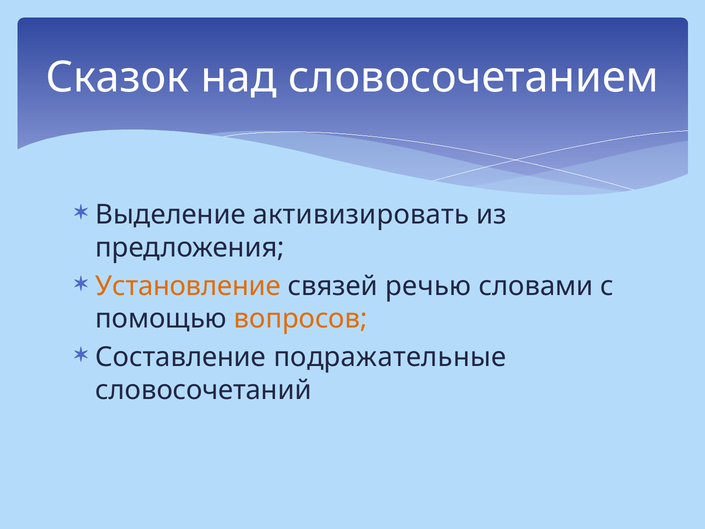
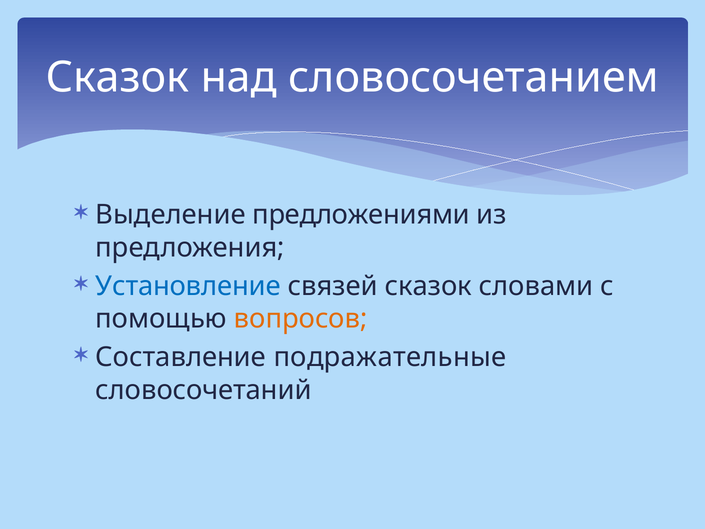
активизировать: активизировать -> предложениями (361, 214)
Установление colour: orange -> blue (188, 286)
связей речью: речью -> сказок (428, 286)
